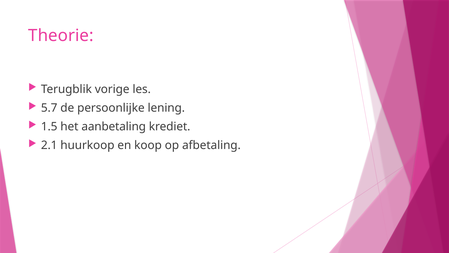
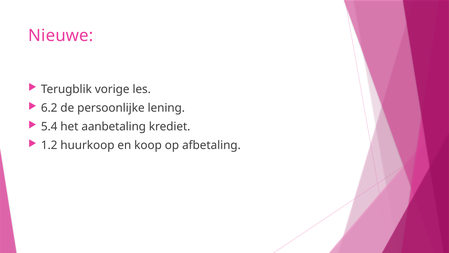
Theorie: Theorie -> Nieuwe (61, 35)
5.7: 5.7 -> 6.2 (49, 108)
1.5: 1.5 -> 5.4 (49, 126)
2.1: 2.1 -> 1.2 (49, 145)
